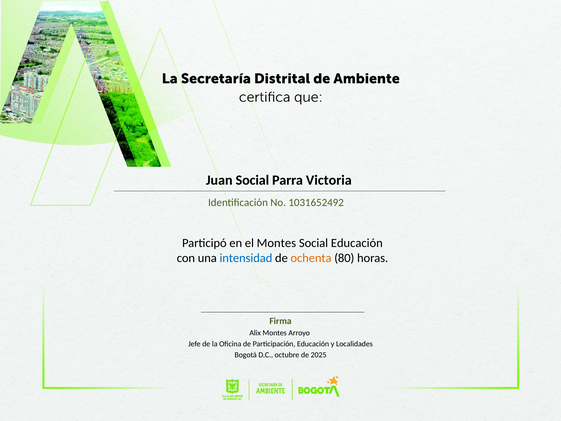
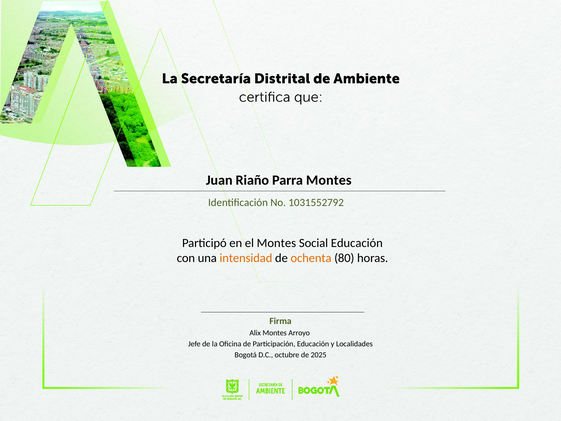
Juan Social: Social -> Riaño (252, 180)
Parra Victoria: Victoria -> Montes (329, 180)
1031652492: 1031652492 -> 1031552792 (316, 202)
intensidad colour: blue -> orange (246, 258)
